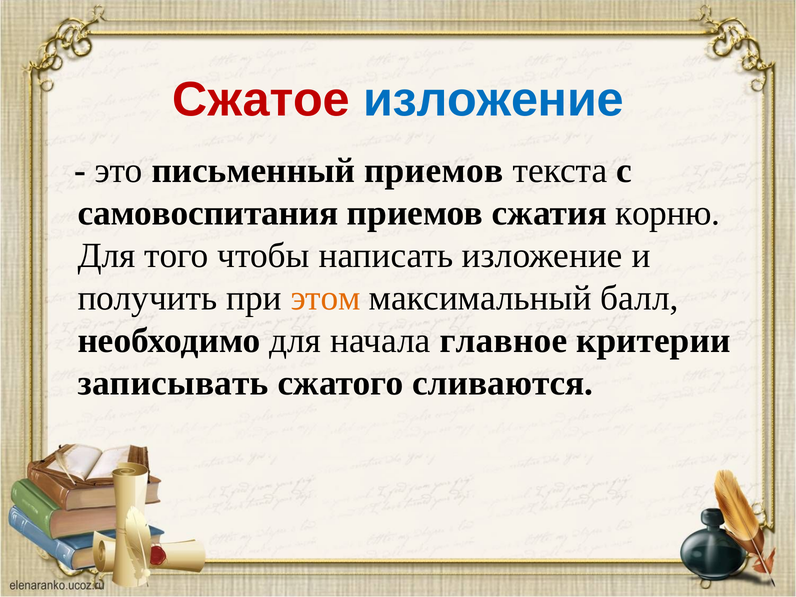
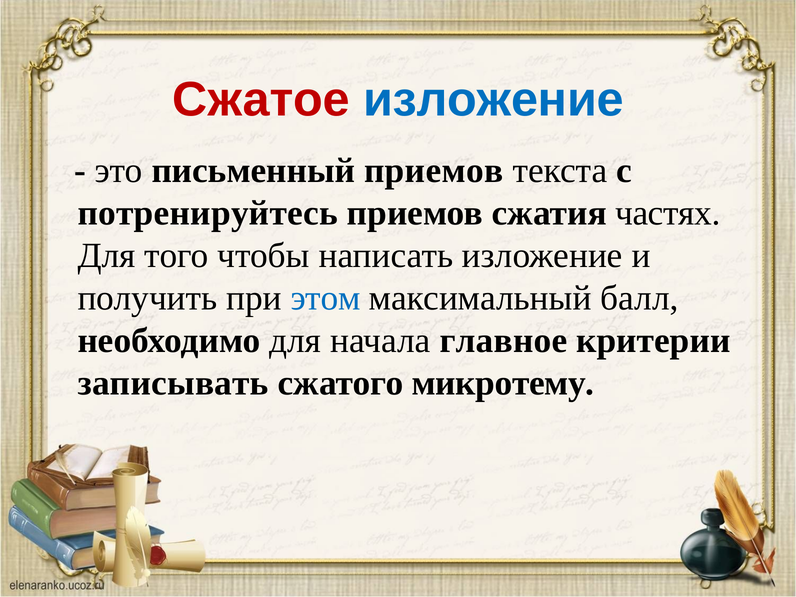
самовоспитания: самовоспитания -> потренируйтесь (208, 213)
корню: корню -> частях (668, 213)
этом colour: orange -> blue (326, 298)
сливаются: сливаются -> микротему (503, 383)
